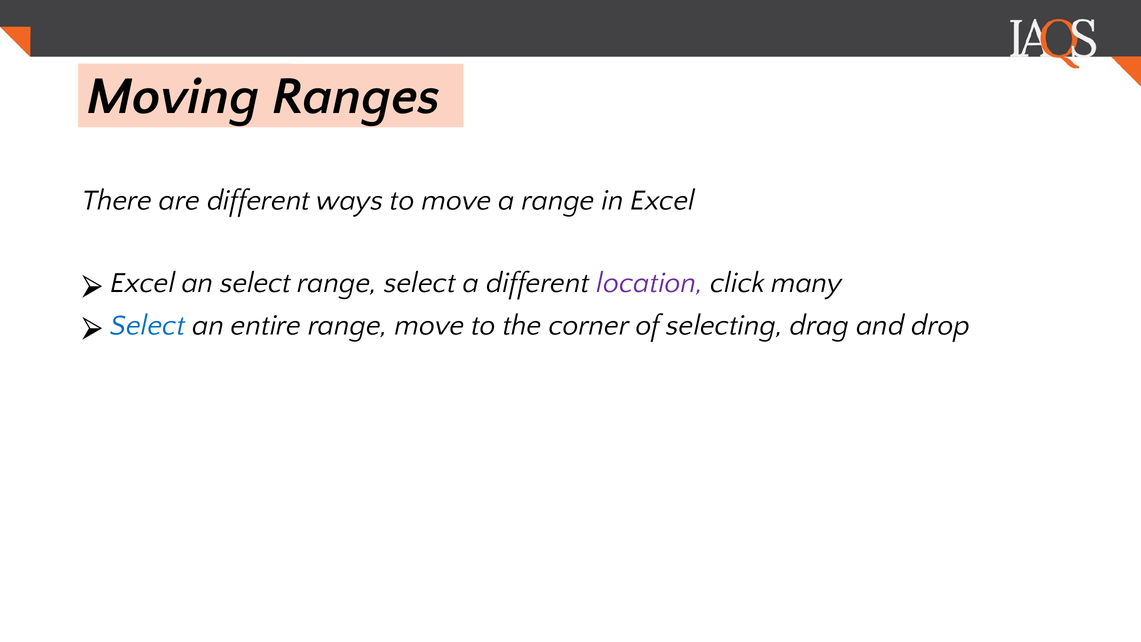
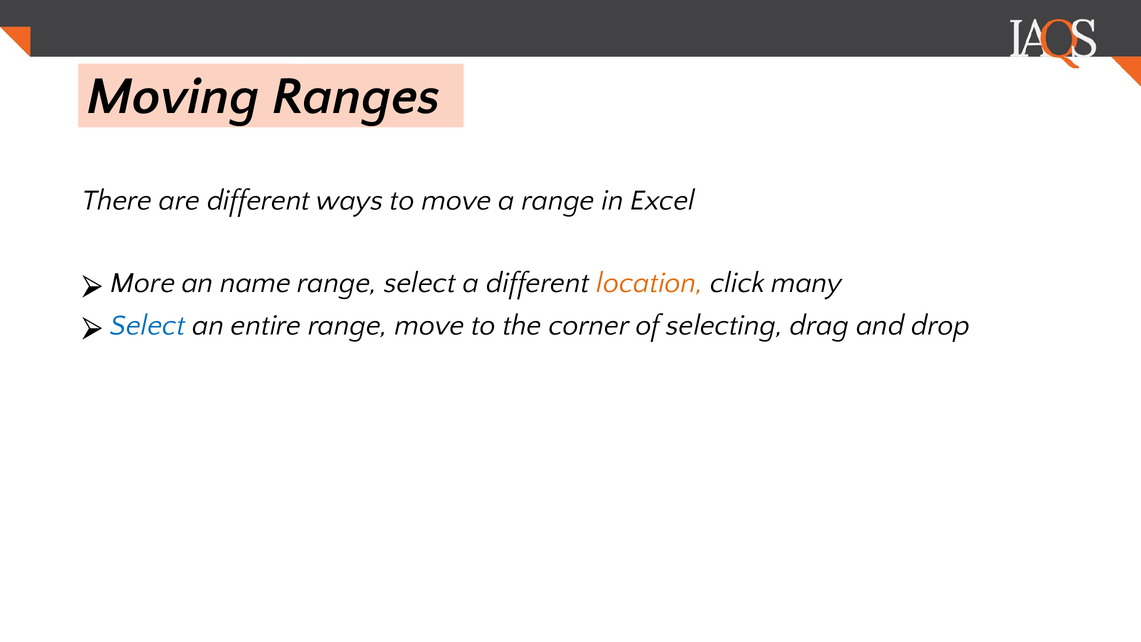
Excel: Excel -> More (143, 283)
an select: select -> name (256, 283)
location colour: purple -> orange (650, 283)
